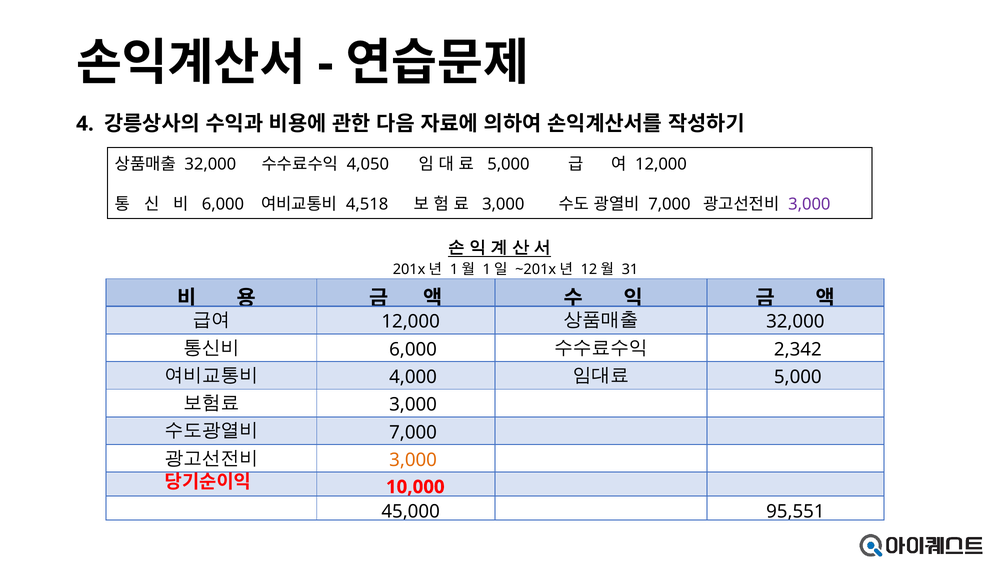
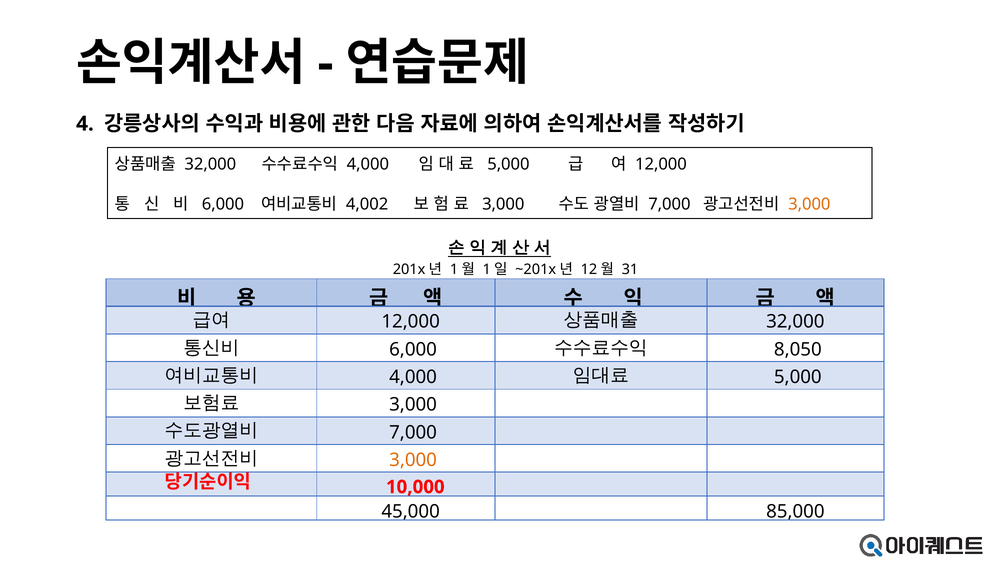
4,050: 4,050 -> 4,000 (368, 164)
4,518: 4,518 -> 4,002 (367, 204)
3,000 colour: purple -> orange (809, 204)
2,342: 2,342 -> 8,050 (798, 350)
95,551: 95,551 -> 85,000 (795, 512)
